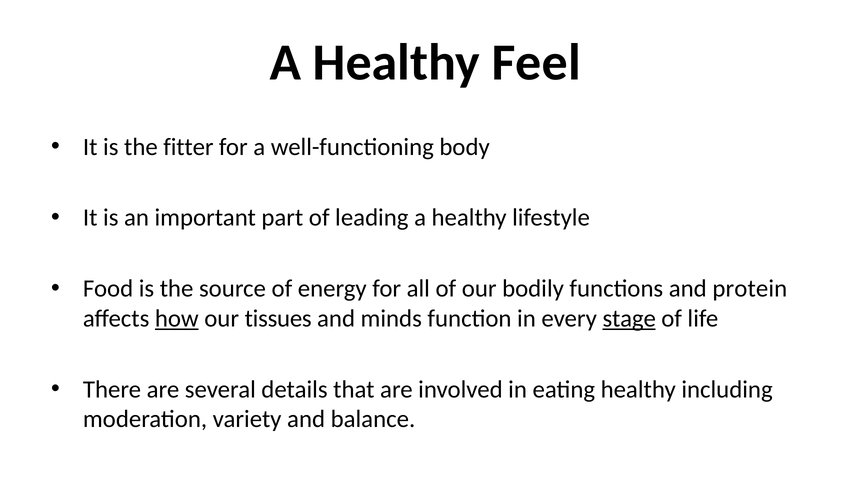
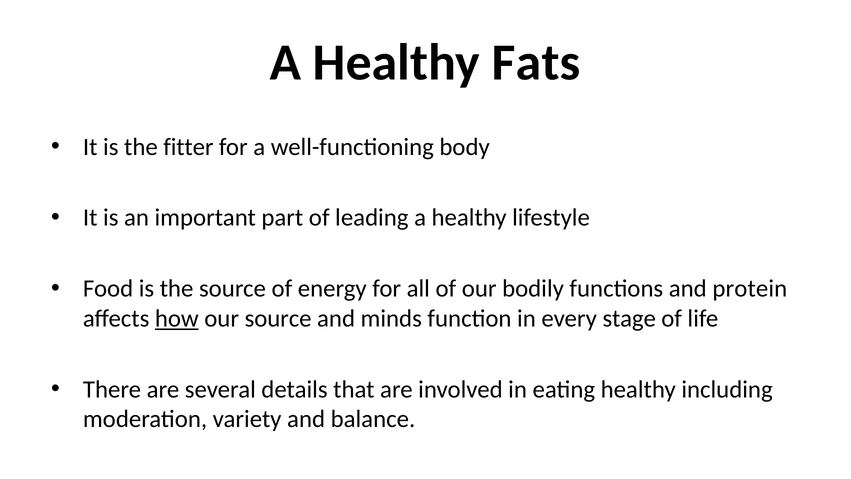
Feel: Feel -> Fats (536, 63)
our tissues: tissues -> source (278, 318)
stage underline: present -> none (629, 318)
